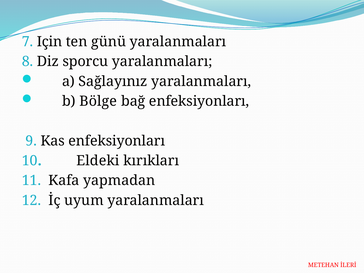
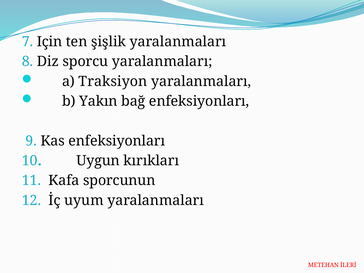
günü: günü -> şişlik (109, 42)
Sağlayınız: Sağlayınız -> Traksiyon (113, 81)
Bölge: Bölge -> Yakın (98, 101)
Eldeki: Eldeki -> Uygun (98, 161)
yapmadan: yapmadan -> sporcunun (119, 181)
